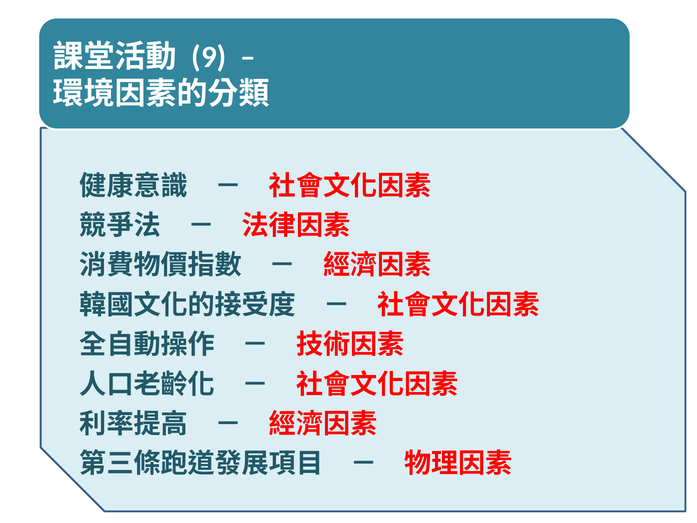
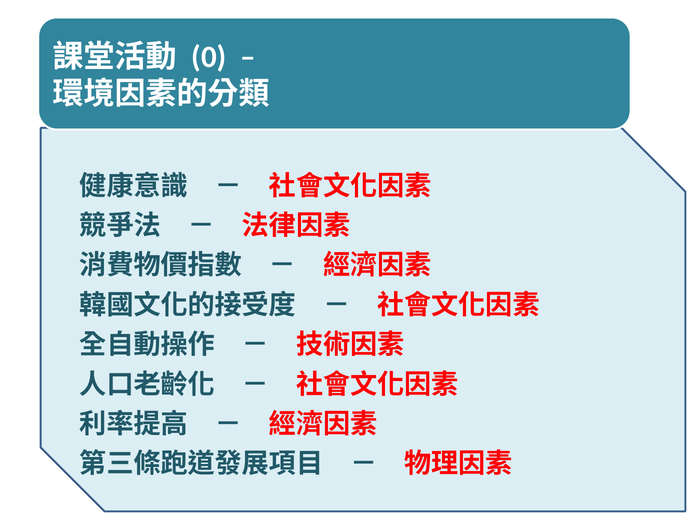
9: 9 -> 0 (209, 57)
